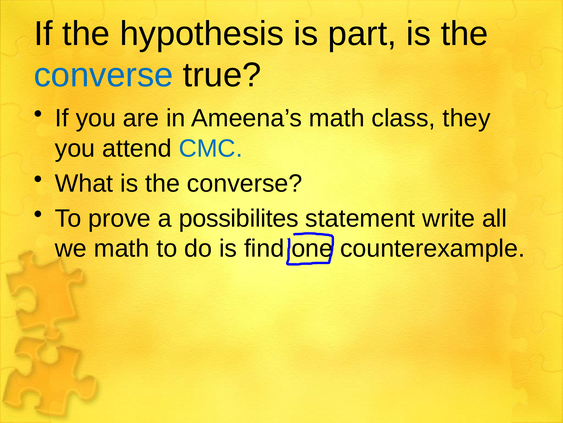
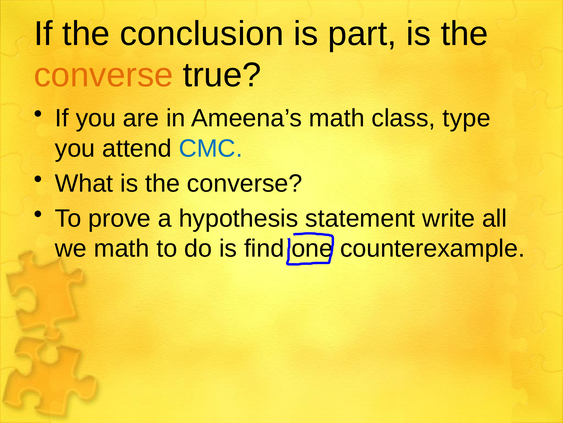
hypothesis: hypothesis -> conclusion (202, 34)
converse colour: blue -> orange (104, 75)
they: they -> type (467, 118)
possibilites: possibilites -> hypothesis (239, 218)
